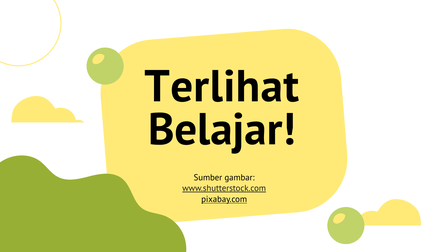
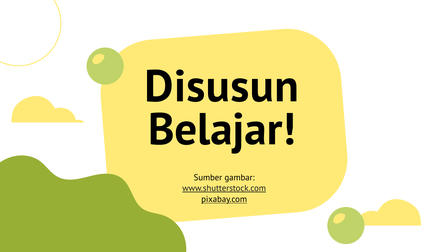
Terlihat: Terlihat -> Disusun (222, 87)
